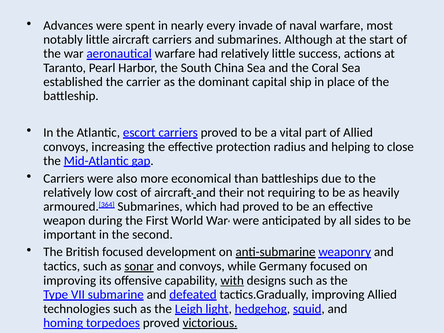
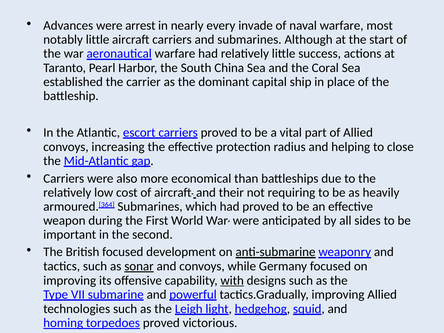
spent: spent -> arrest (140, 26)
defeated: defeated -> powerful (193, 294)
victorious underline: present -> none (210, 323)
